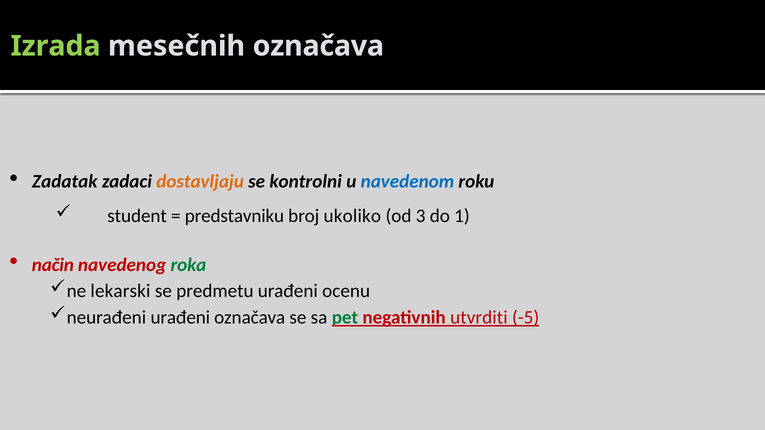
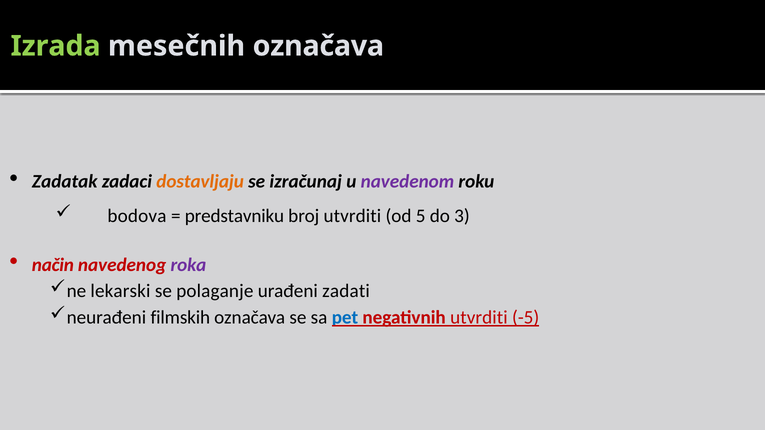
kontrolni: kontrolni -> izračunaj (306, 182)
navedenom colour: blue -> purple (407, 182)
student: student -> bodova (137, 216)
broj ukoliko: ukoliko -> utvrditi (352, 216)
3: 3 -> 5 (421, 216)
1: 1 -> 3 (462, 216)
roka colour: green -> purple (188, 265)
predmetu: predmetu -> polaganje (215, 291)
ocenu: ocenu -> zadati (346, 291)
neurađeni urađeni: urađeni -> filmskih (180, 318)
pet colour: green -> blue (345, 318)
